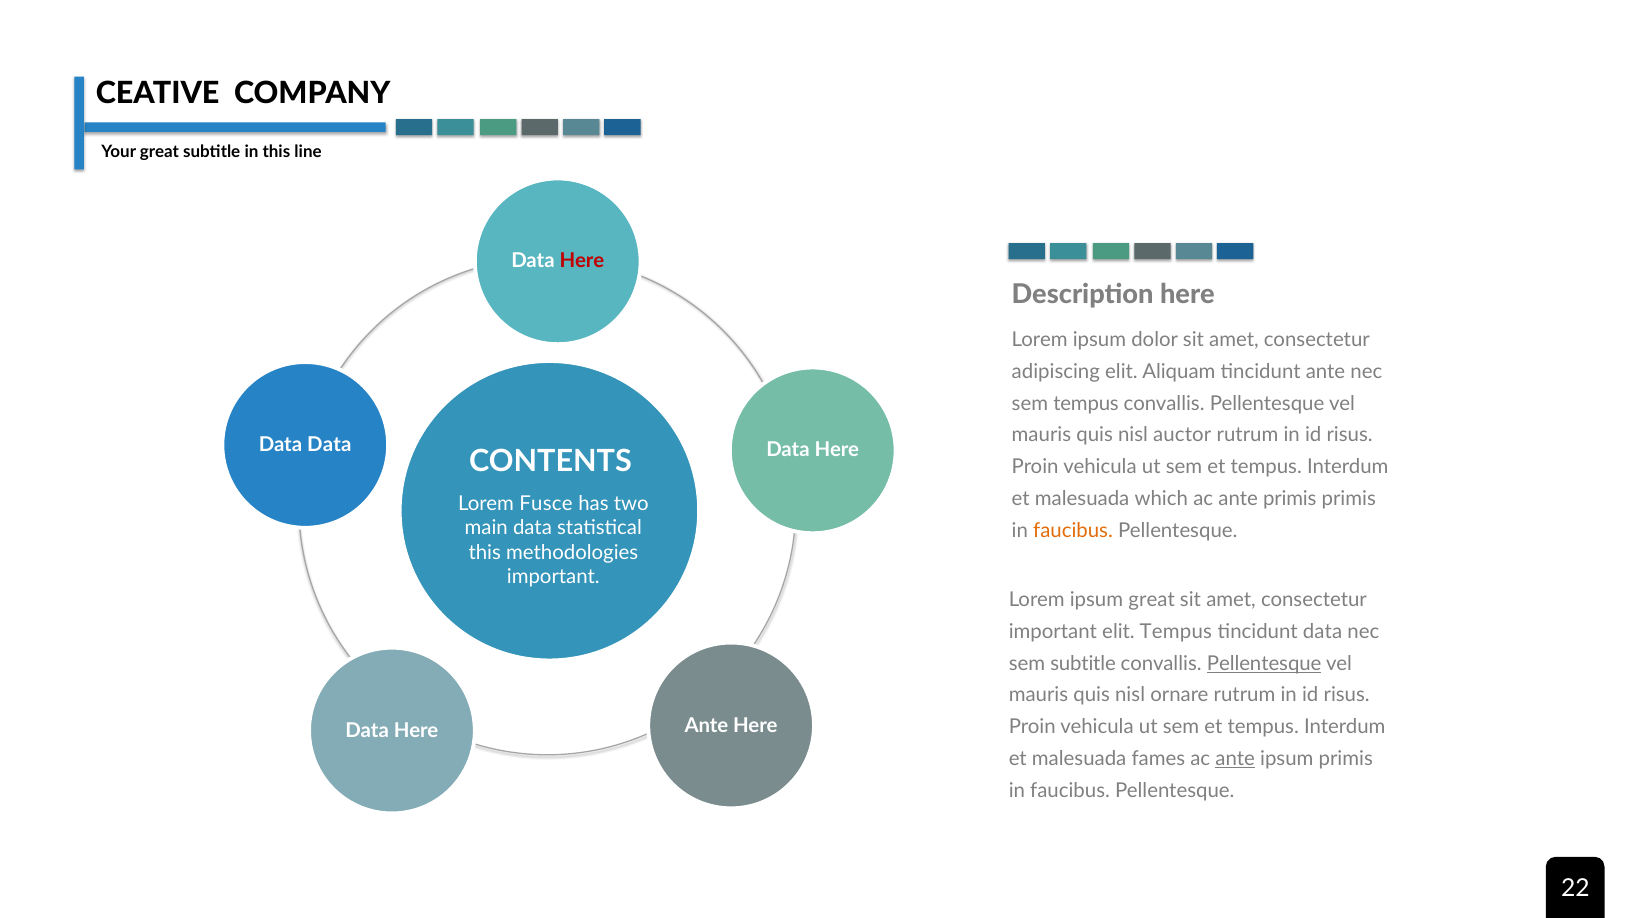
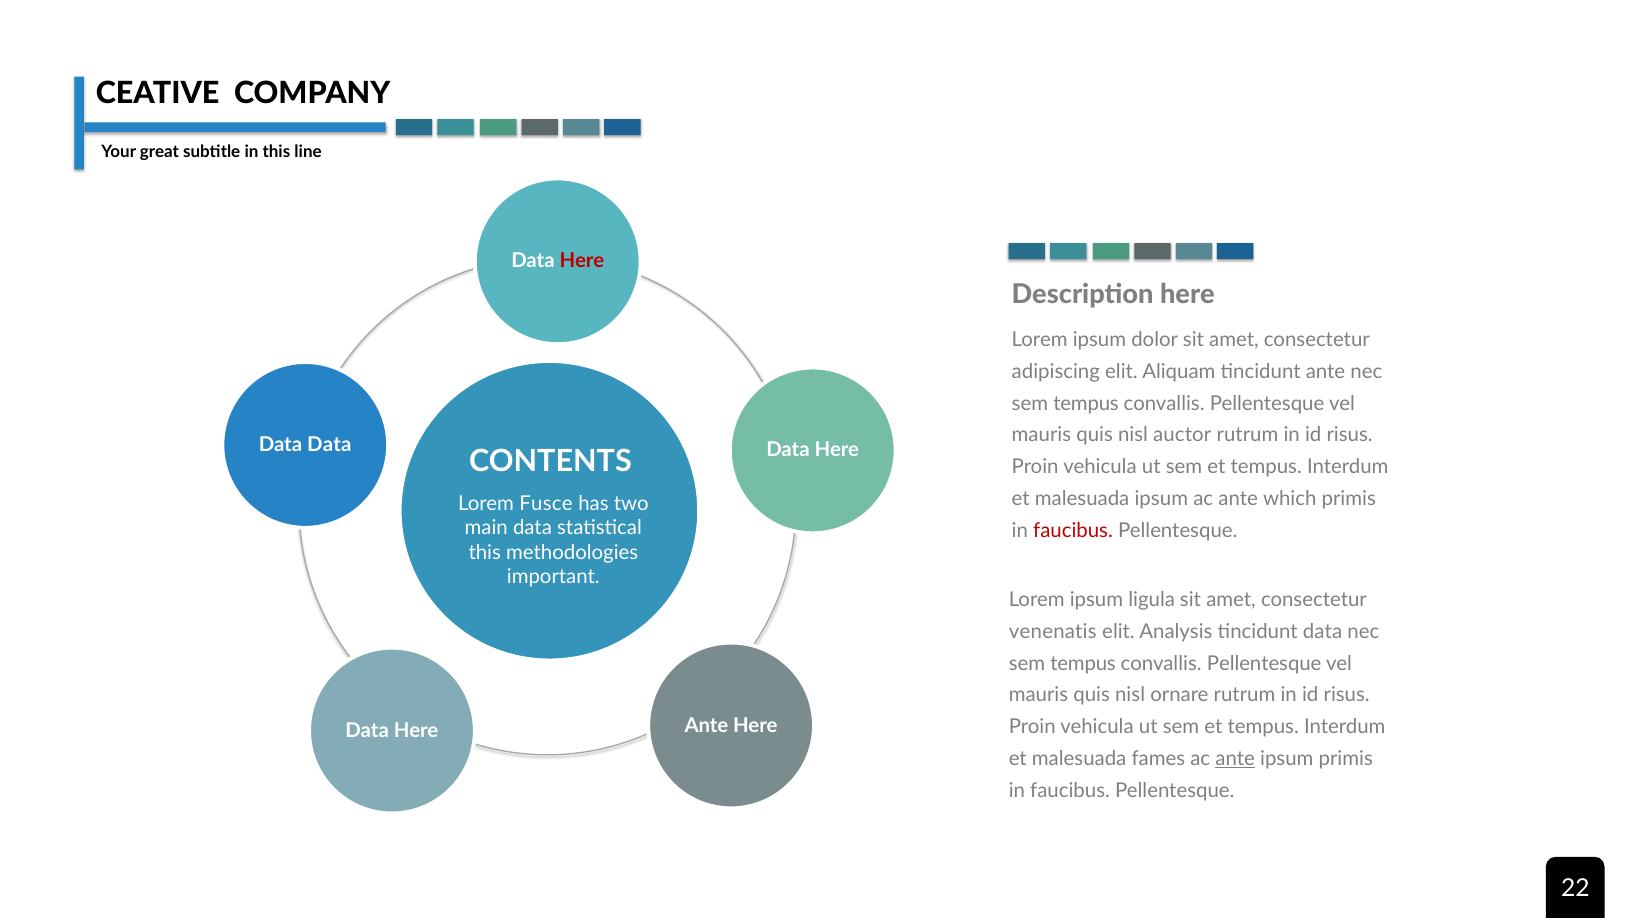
malesuada which: which -> ipsum (1161, 499)
ante primis: primis -> which (1290, 499)
faucibus colour: orange -> red (1073, 531)
ipsum great: great -> ligula (1152, 600)
important: important -> venenatis (1053, 632)
elit Tempus: Tempus -> Analysis (1176, 632)
subtitle: subtitle -> tempus (1083, 663)
Pellentesque underline: present -> none (1264, 663)
